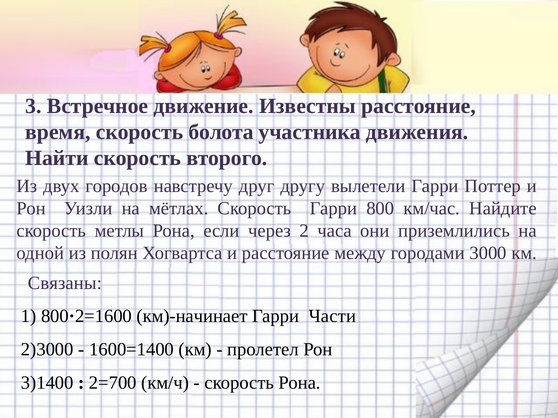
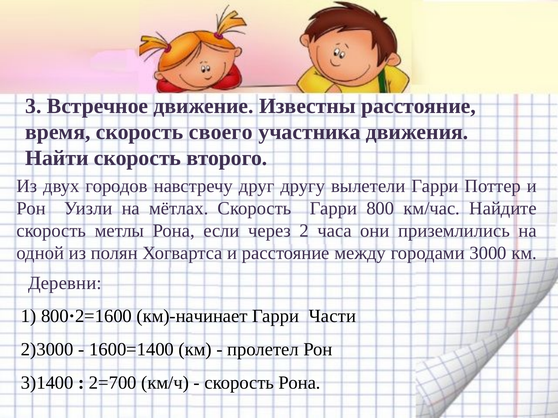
болота: болота -> своего (221, 132)
Связаны: Связаны -> Деревни (65, 283)
